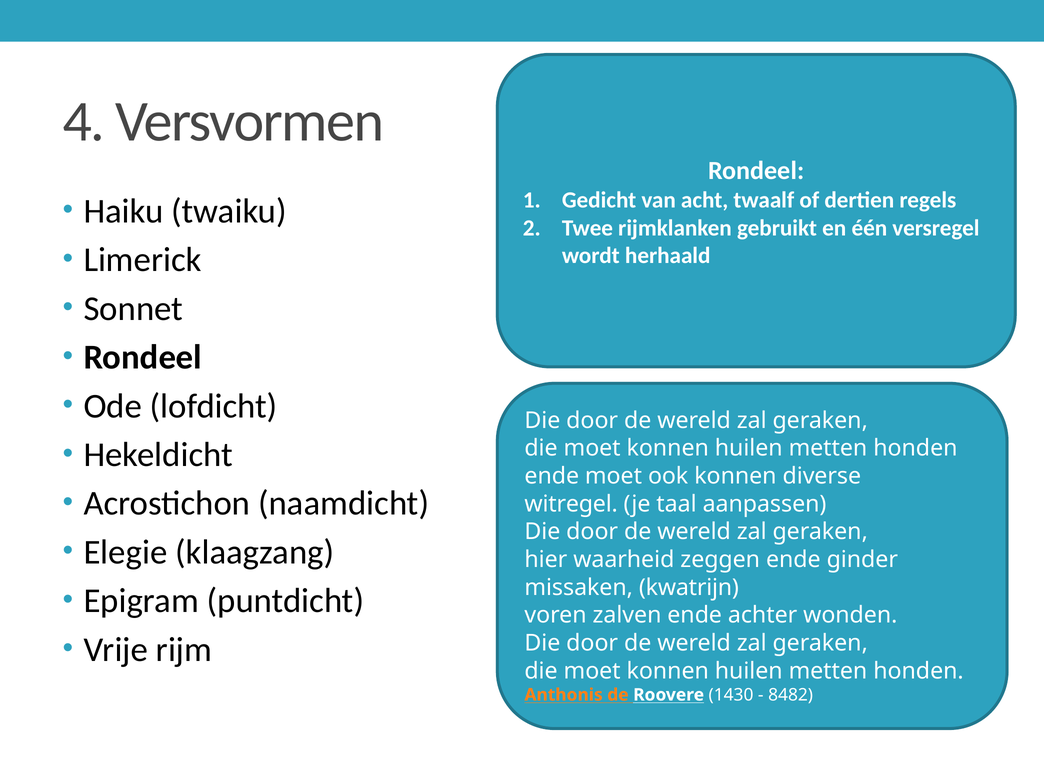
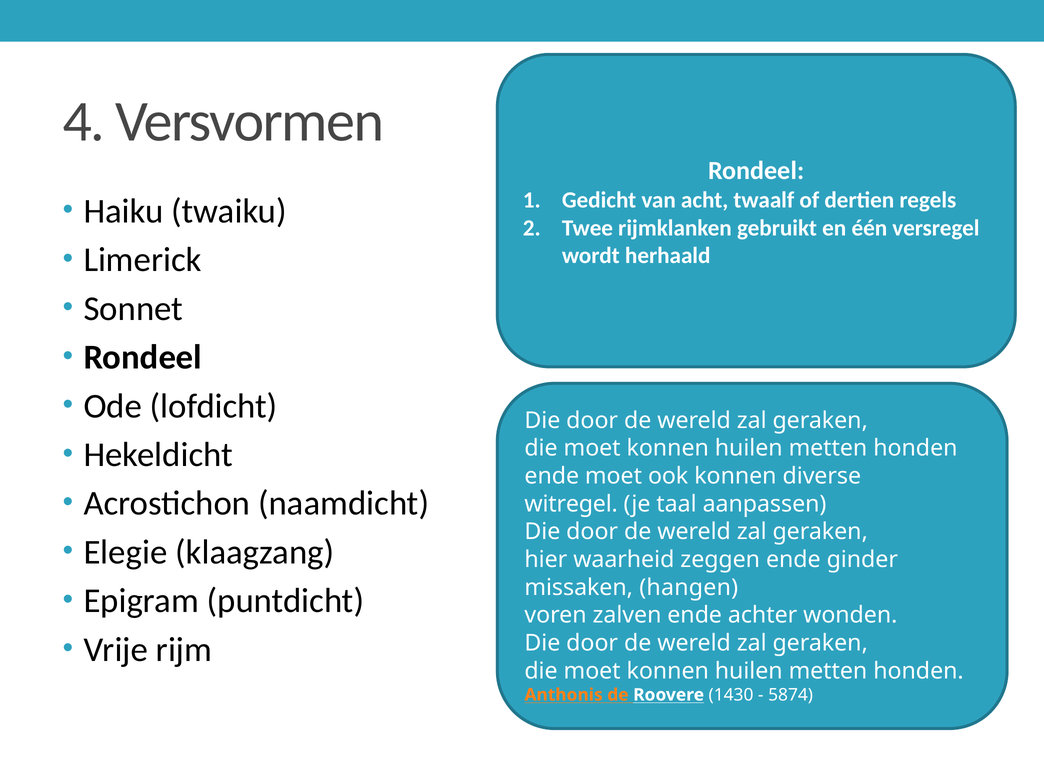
kwatrijn: kwatrijn -> hangen (689, 587)
8482: 8482 -> 5874 (791, 695)
